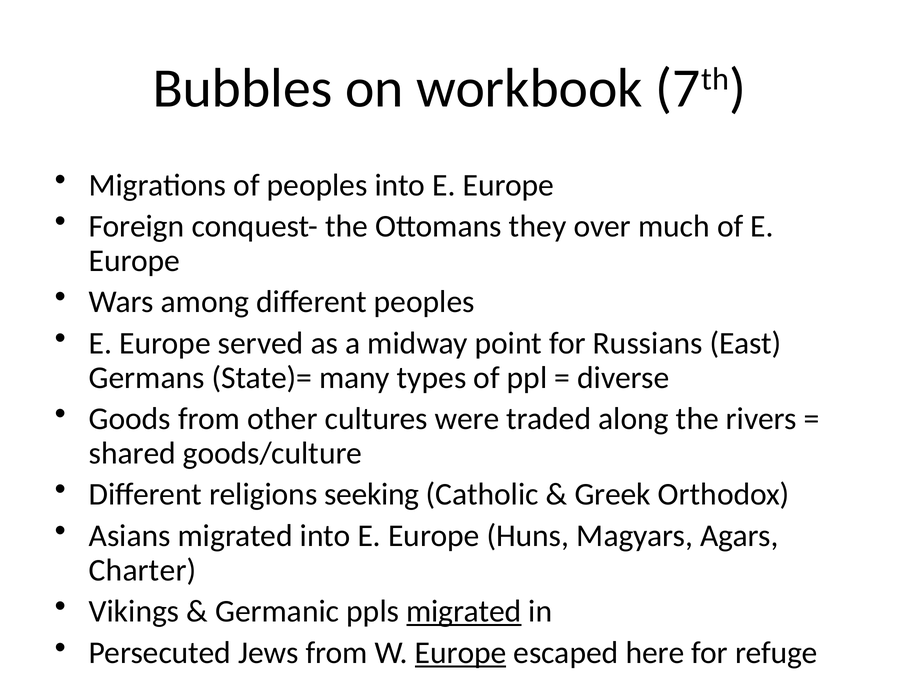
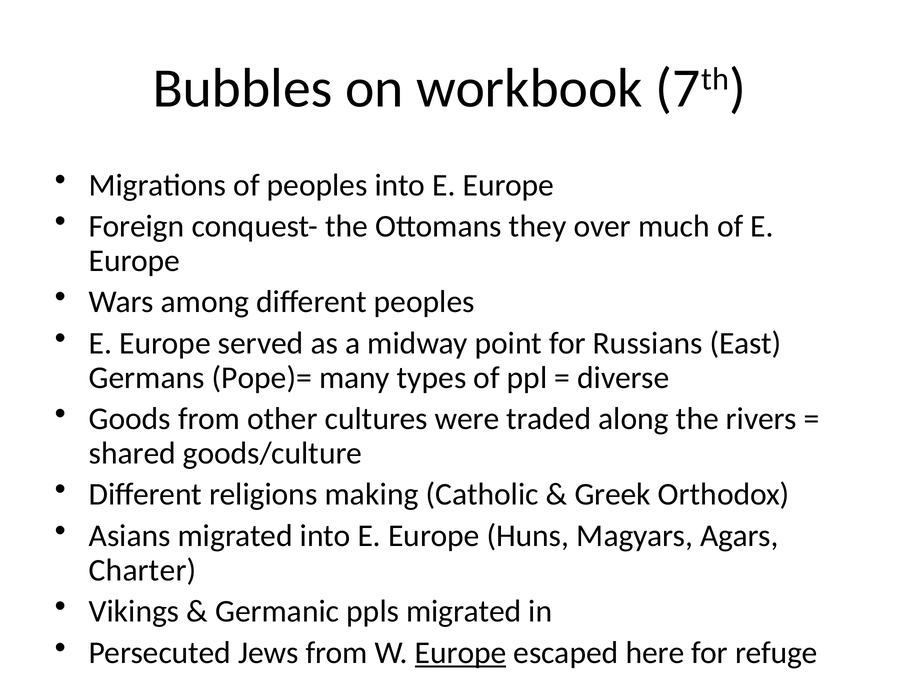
State)=: State)= -> Pope)= (262, 378)
seeking: seeking -> making (372, 495)
migrated underline: present -> none (464, 612)
